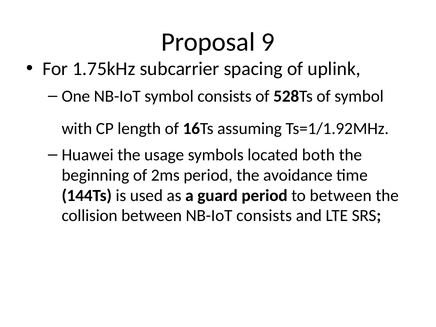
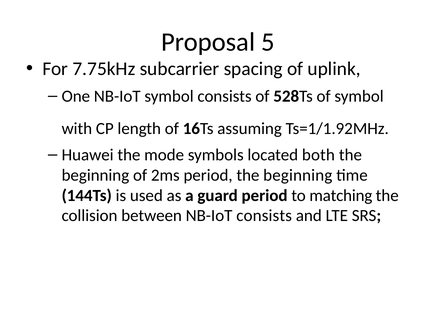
9: 9 -> 5 (268, 42)
1.75kHz: 1.75kHz -> 7.75kHz (104, 69)
usage: usage -> mode (164, 155)
period the avoidance: avoidance -> beginning (298, 175)
to between: between -> matching (341, 195)
